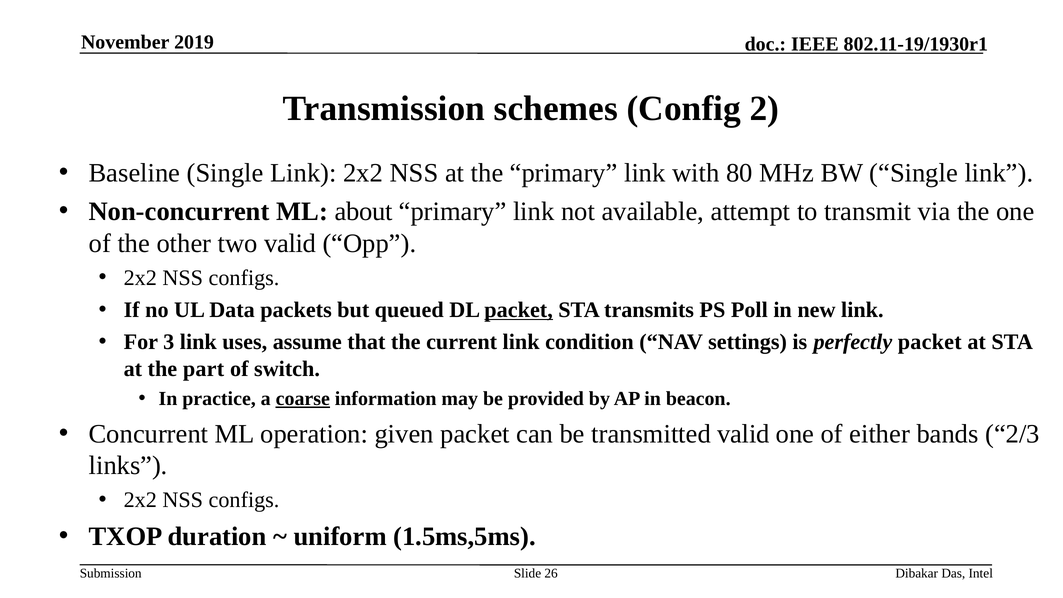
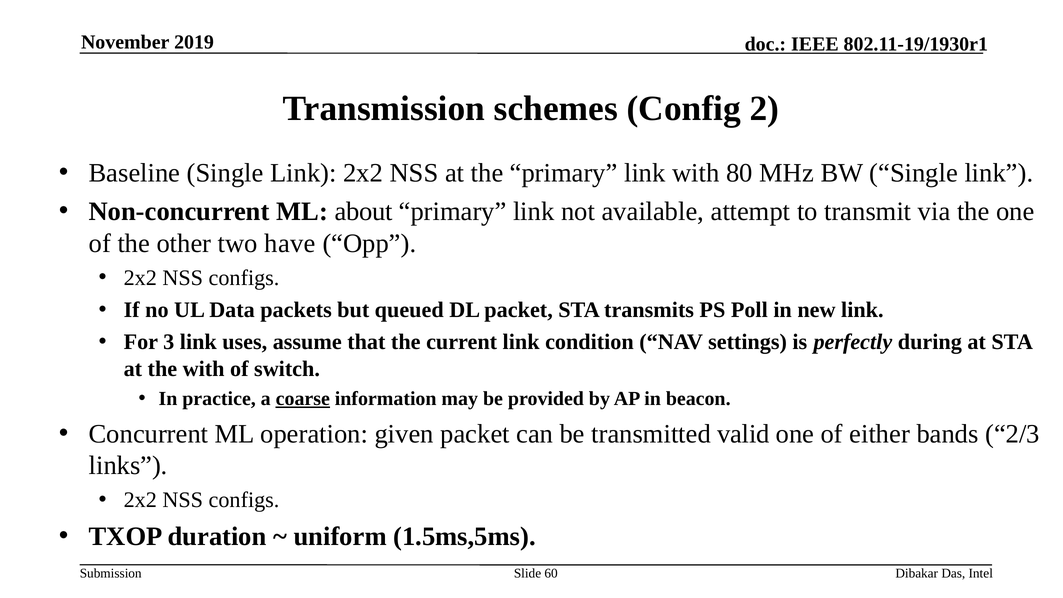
two valid: valid -> have (290, 243)
packet underline: present -> none (519, 310)
perfectly packet: packet -> during (930, 342)
the part: part -> with (204, 369)
26: 26 -> 60 (551, 573)
